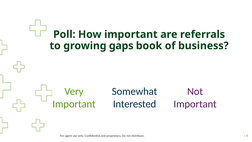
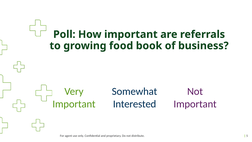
gaps: gaps -> food (121, 46)
